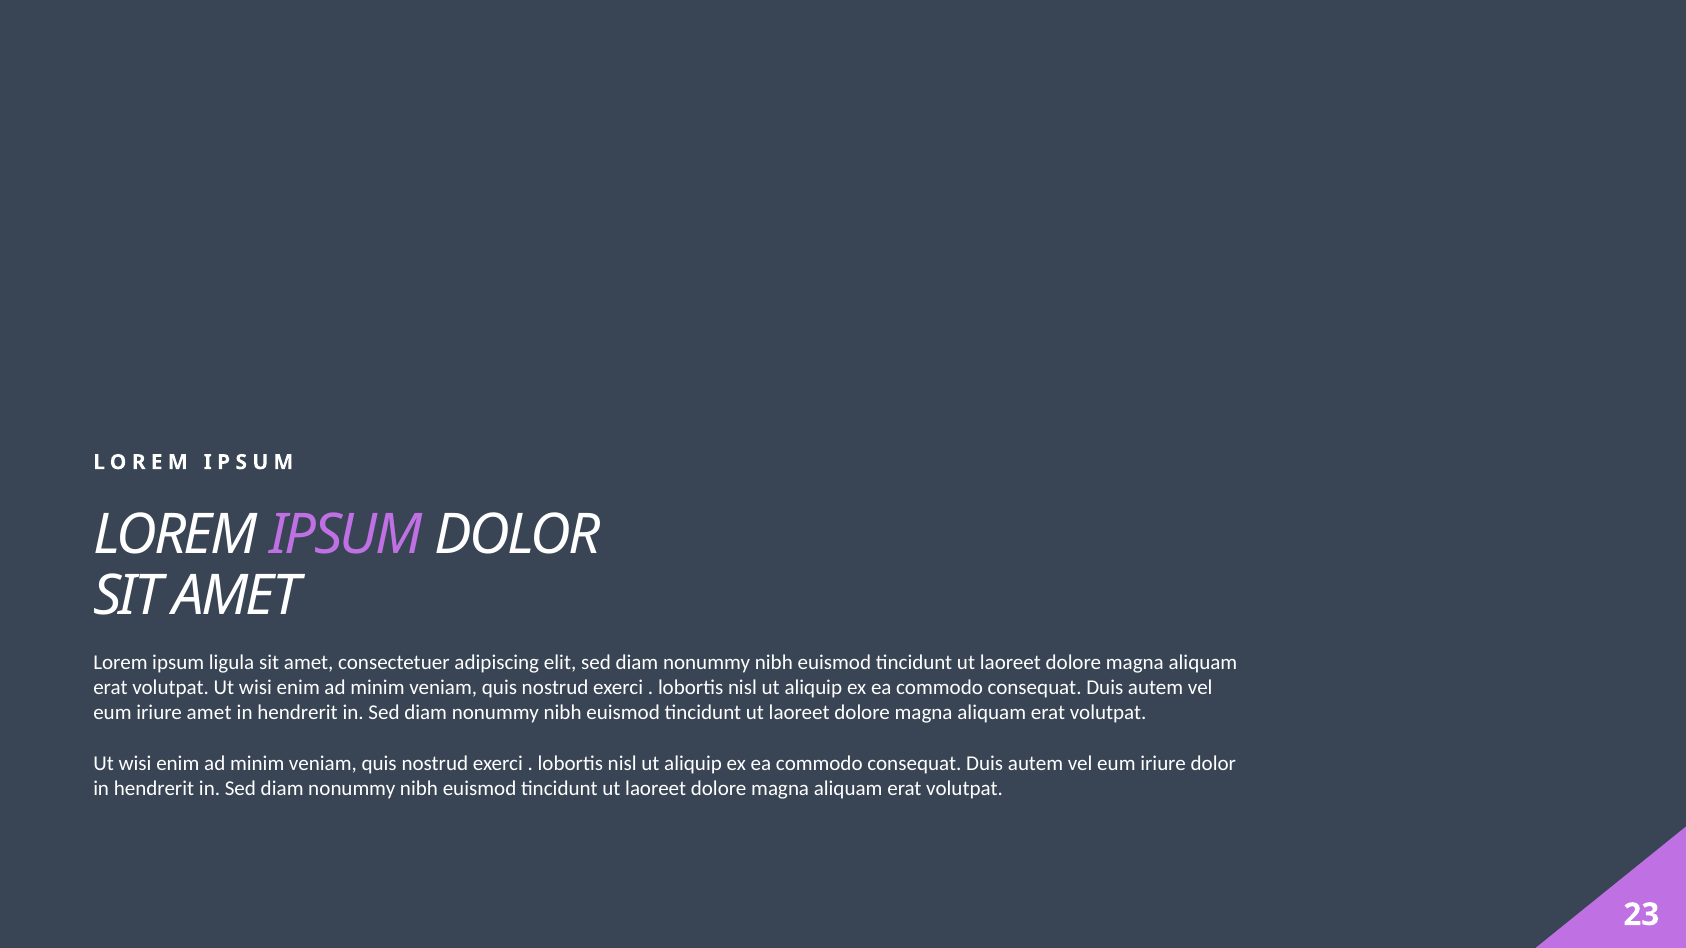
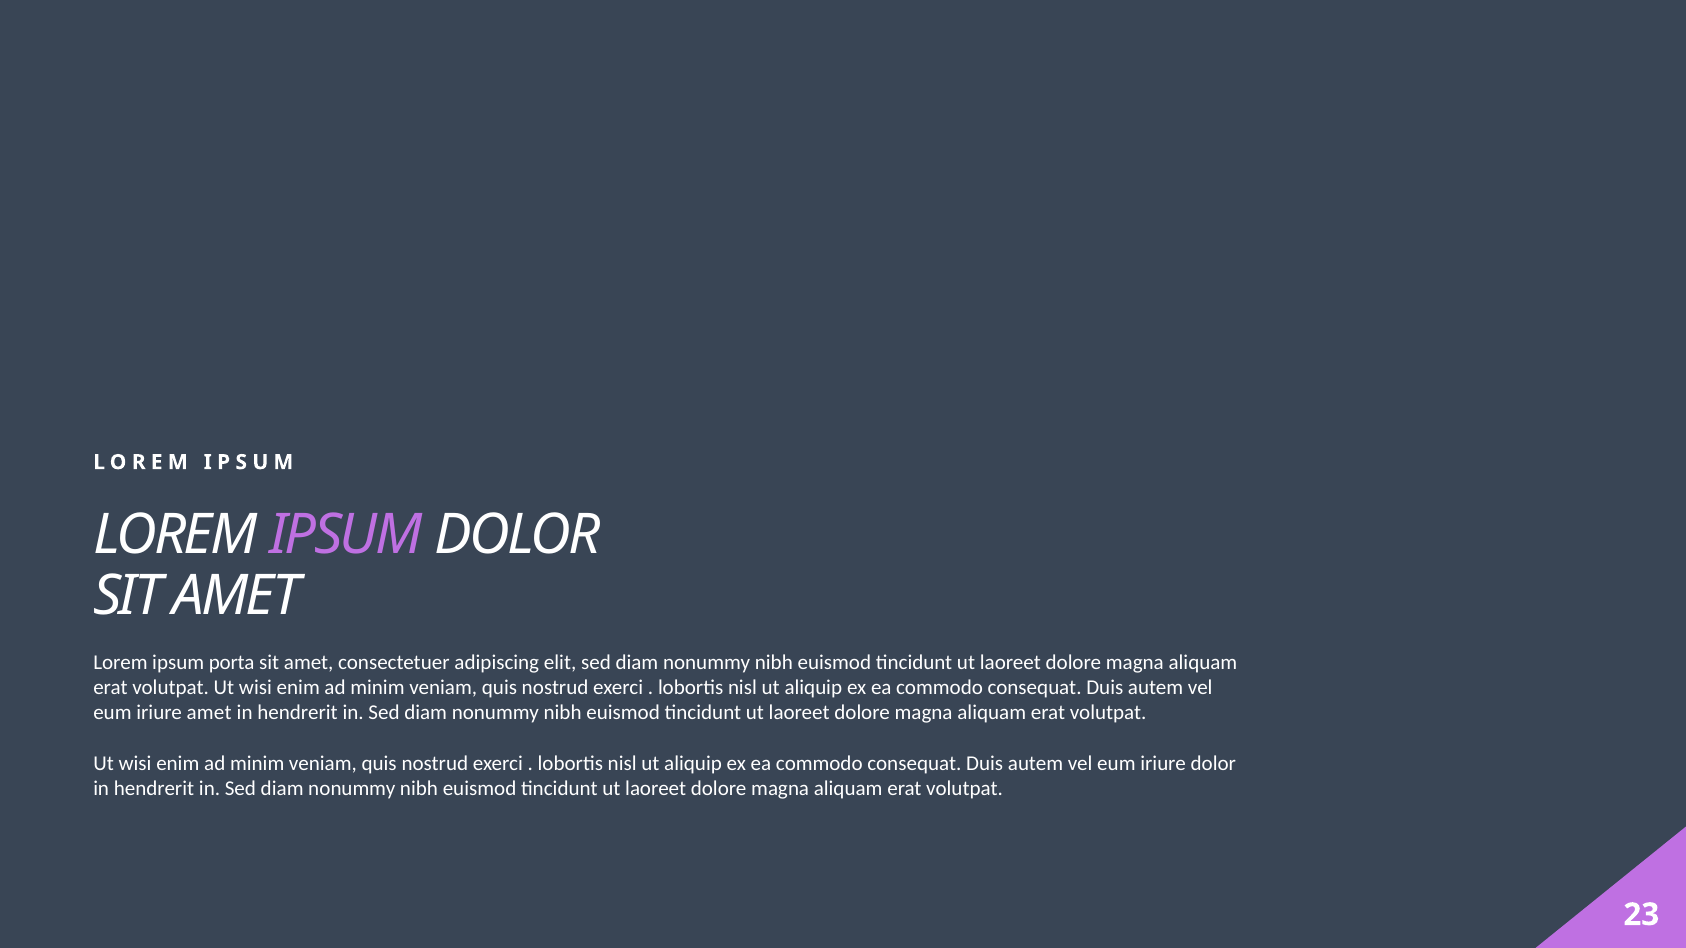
ligula: ligula -> porta (232, 663)
